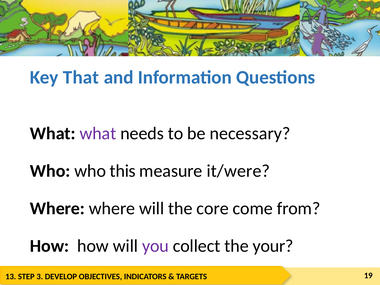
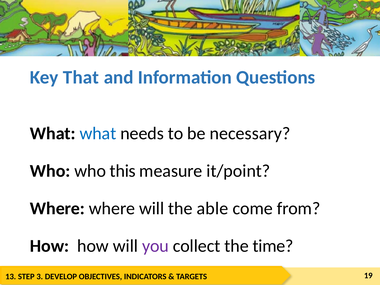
what colour: purple -> blue (98, 134)
it/were: it/were -> it/point (238, 171)
core: core -> able (213, 208)
your: your -> time (273, 246)
